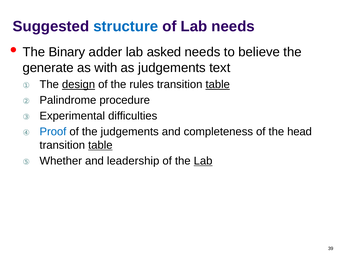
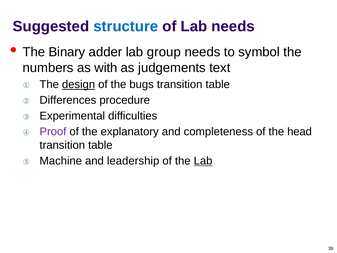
asked: asked -> group (164, 52)
believe: believe -> symbol (259, 52)
generate: generate -> numbers (48, 68)
rules: rules -> bugs (142, 84)
table underline: present -> none (218, 84)
Palindrome: Palindrome -> Differences (68, 100)
Proof colour: blue -> purple (53, 132)
the judgements: judgements -> explanatory (130, 132)
table underline: present -> none (100, 145)
Whether: Whether -> Machine (61, 161)
